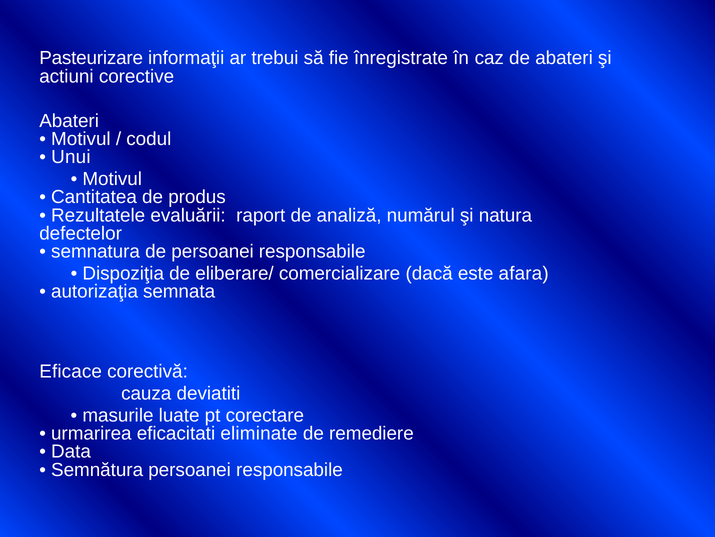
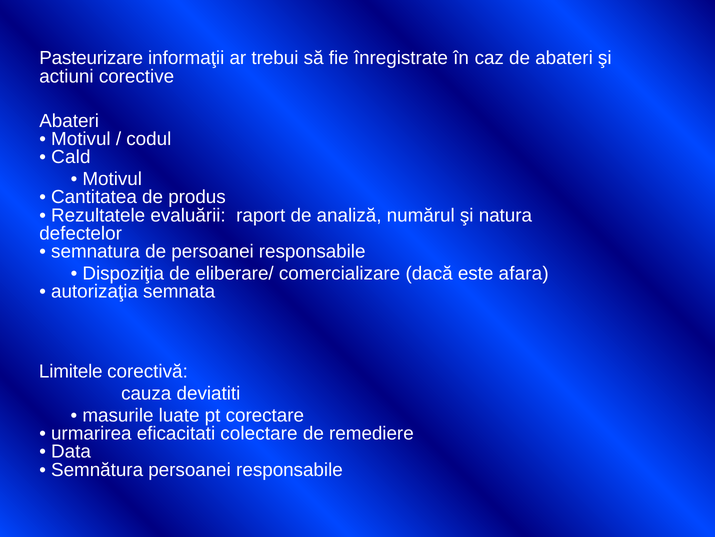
Unui: Unui -> Cald (71, 157)
Eficace: Eficace -> Limitele (71, 371)
eliminate: eliminate -> colectare (259, 433)
